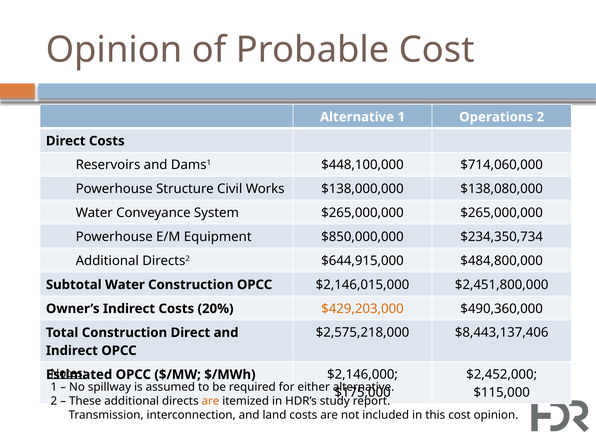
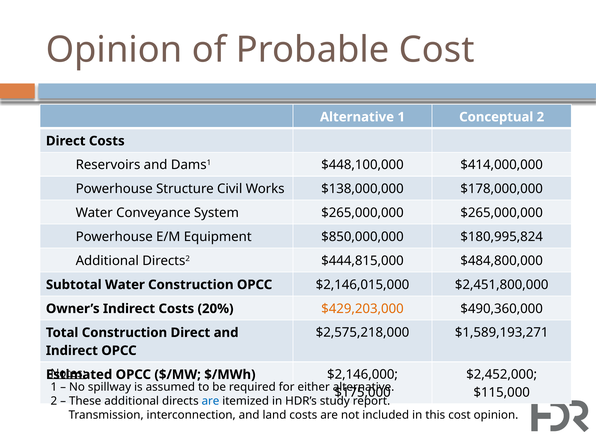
Operations: Operations -> Conceptual (496, 117)
$714,060,000: $714,060,000 -> $414,000,000 (502, 165)
$138,080,000: $138,080,000 -> $178,000,000 (502, 189)
$234,350,734: $234,350,734 -> $180,995,824 (502, 237)
$644,915,000: $644,915,000 -> $444,815,000 (362, 261)
$8,443,137,406: $8,443,137,406 -> $1,589,193,271 (502, 333)
are colour: orange -> blue (210, 401)
